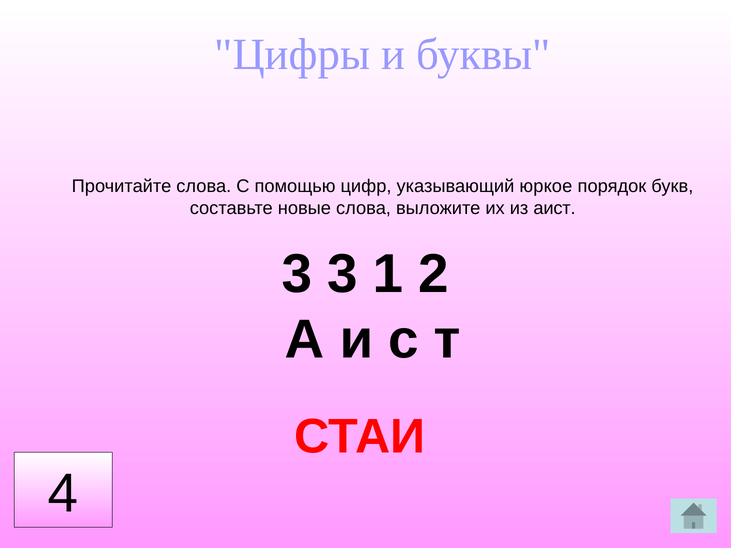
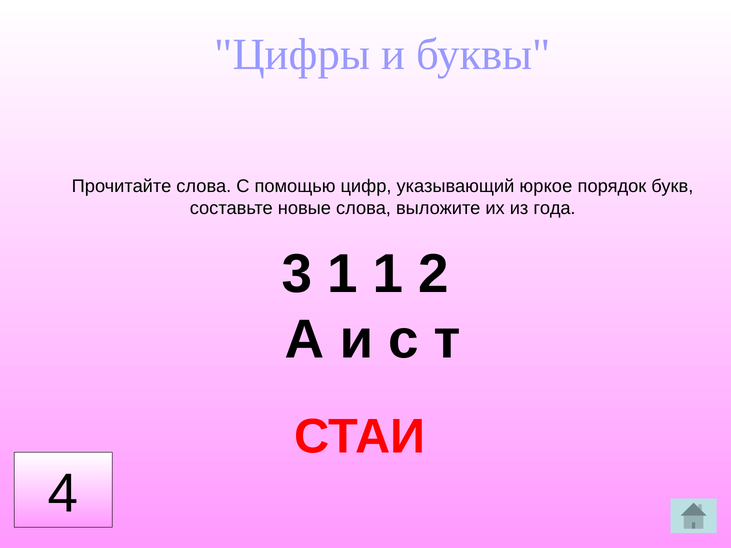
аист: аист -> года (554, 208)
3 3: 3 -> 1 (342, 274)
